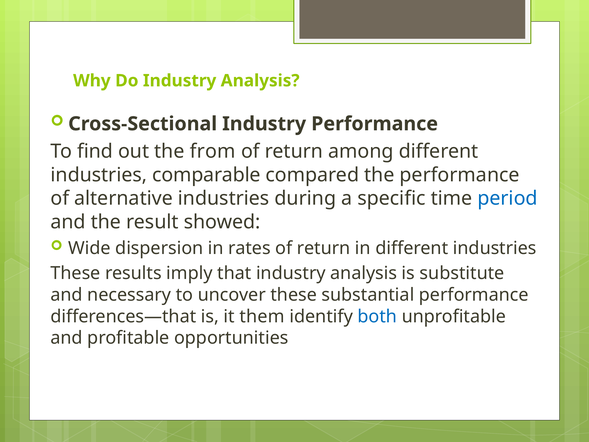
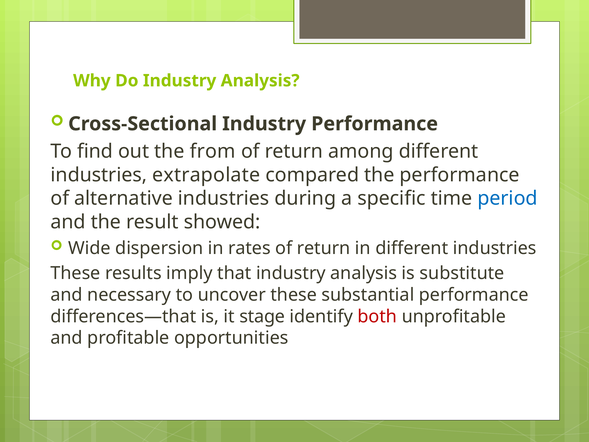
comparable: comparable -> extrapolate (206, 175)
them: them -> stage (262, 316)
both colour: blue -> red (377, 316)
